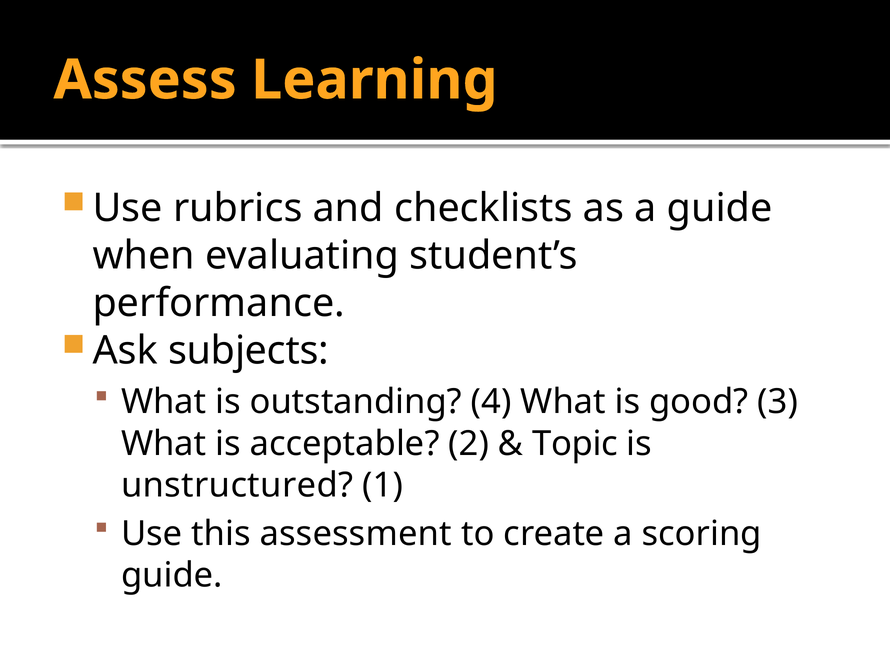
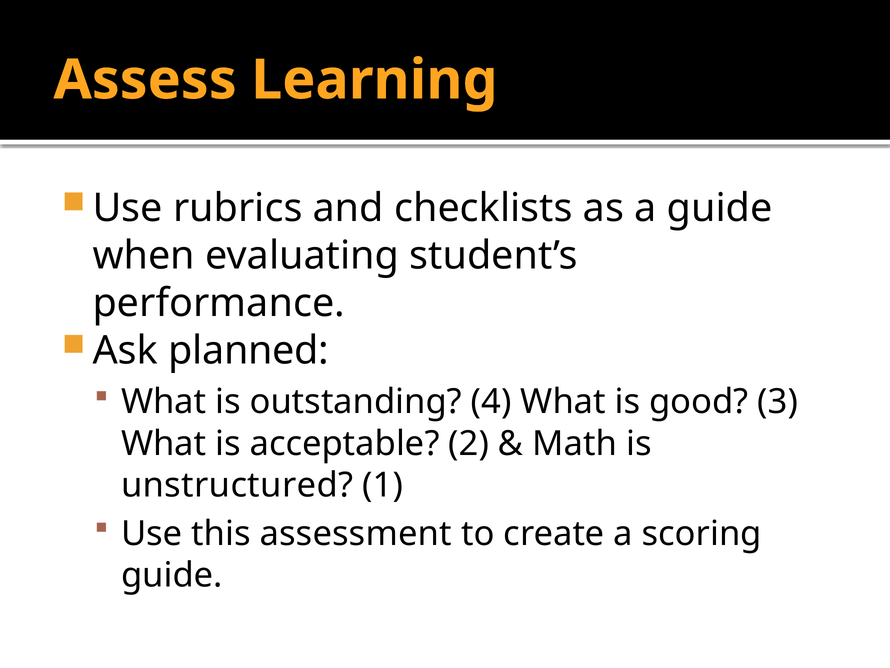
subjects: subjects -> planned (249, 351)
Topic: Topic -> Math (575, 443)
